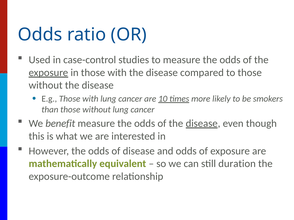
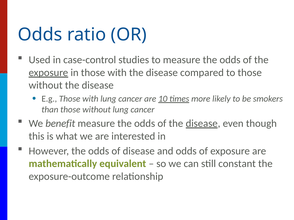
duration: duration -> constant (237, 164)
